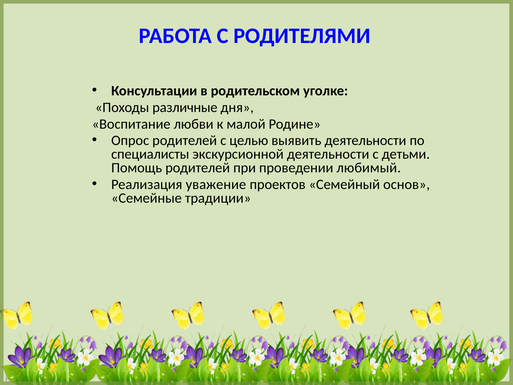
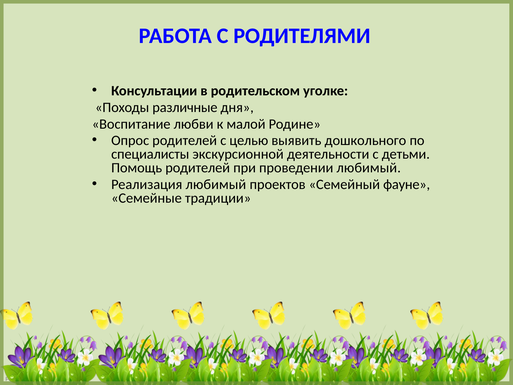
выявить деятельности: деятельности -> дошкольного (365, 140)
Реализация уважение: уважение -> любимый (216, 184)
основ: основ -> фауне (407, 184)
